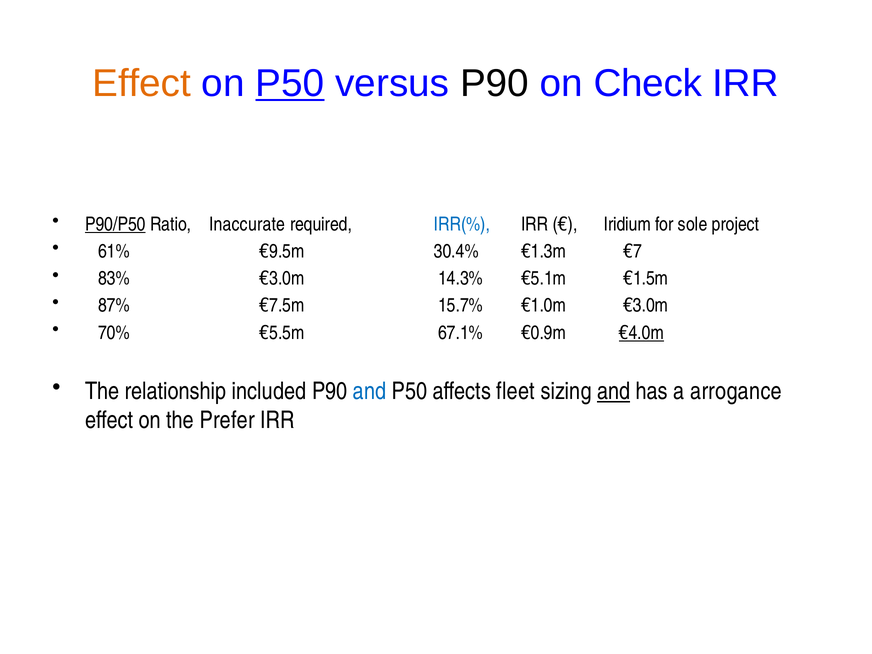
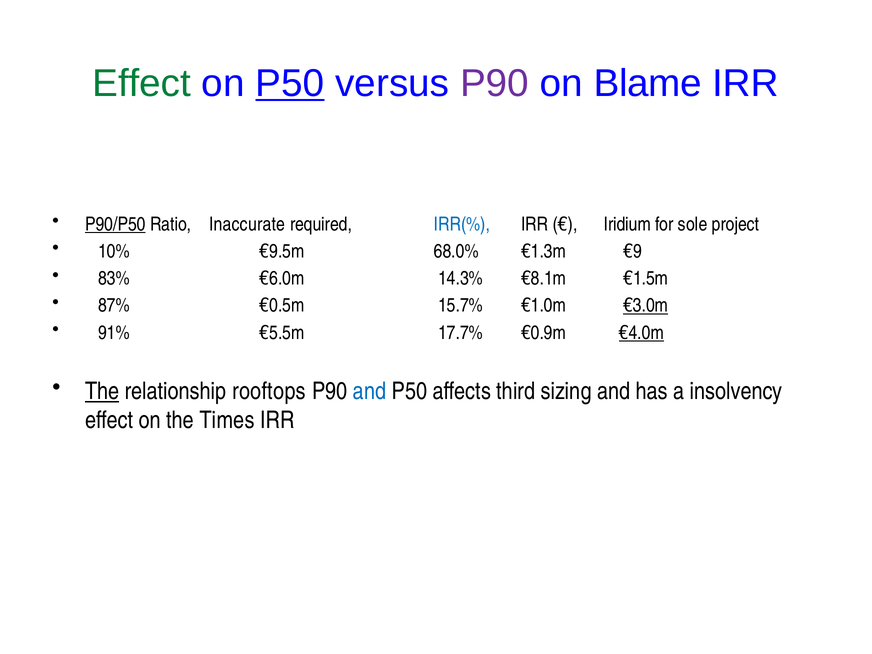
Effect colour: orange -> green (142, 83)
P90 colour: black -> purple (495, 83)
Check: Check -> Blame (648, 83)
61%: 61% -> 10% (114, 251)
30.4%: 30.4% -> 68.0% (456, 251)
€7: €7 -> €9 (632, 251)
83% €3.0m: €3.0m -> €6.0m (282, 278)
€5.1m: €5.1m -> €8.1m (544, 278)
€7.5m: €7.5m -> €0.5m (282, 306)
€3.0m underline: none -> present (646, 306)
70%: 70% -> 91% (114, 333)
67.1%: 67.1% -> 17.7% (461, 333)
The underline: none -> present (102, 391)
included: included -> rooftops (269, 391)
fleet: fleet -> third (516, 391)
and underline: present -> none (614, 391)
arrogance: arrogance -> insolvency (736, 391)
Prefer: Prefer -> Times (227, 420)
